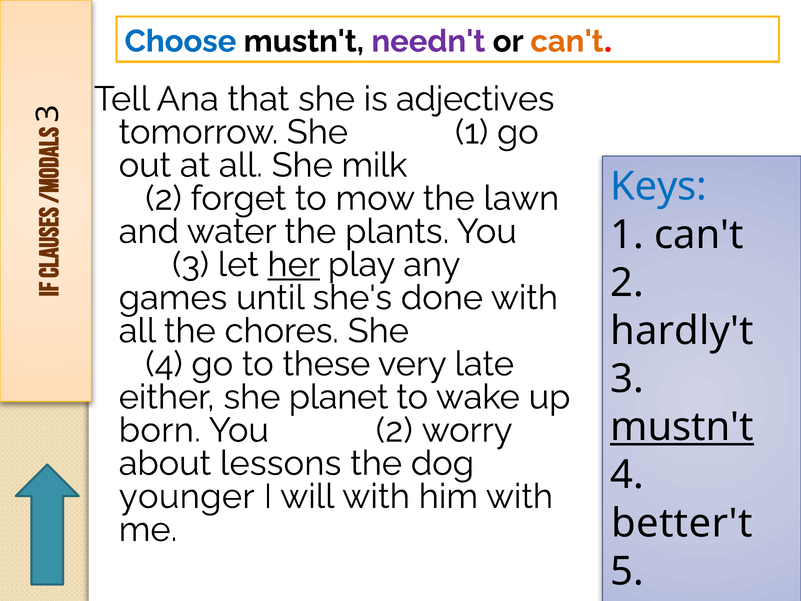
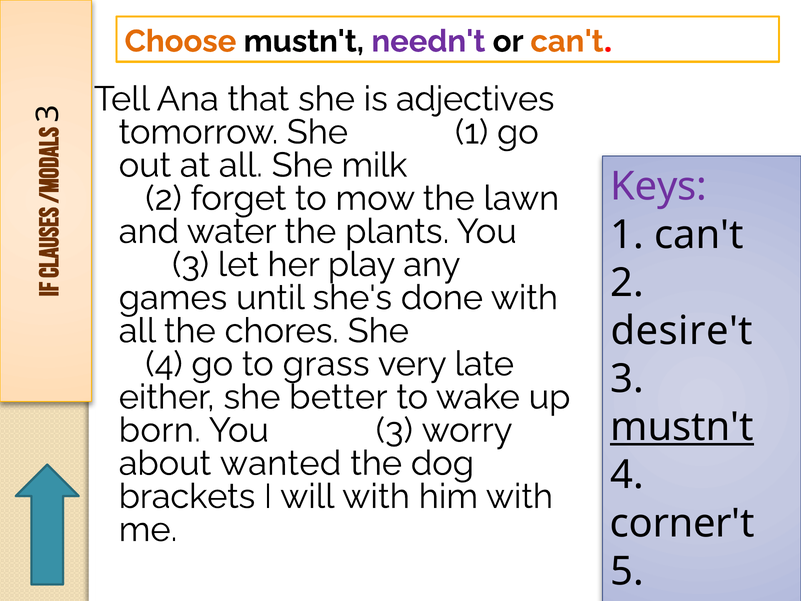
Choose colour: blue -> orange (180, 41)
Keys colour: blue -> purple (659, 187)
her underline: present -> none (294, 265)
hardly't: hardly't -> desire't (682, 331)
these: these -> grass (326, 364)
planet: planet -> better (338, 397)
2: 2 -> 3 (394, 430)
lessons: lessons -> wanted (281, 463)
younger: younger -> brackets (187, 496)
better't: better't -> corner't (682, 523)
